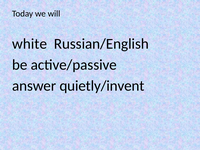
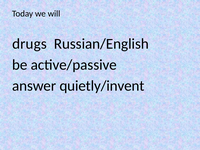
white: white -> drugs (30, 44)
